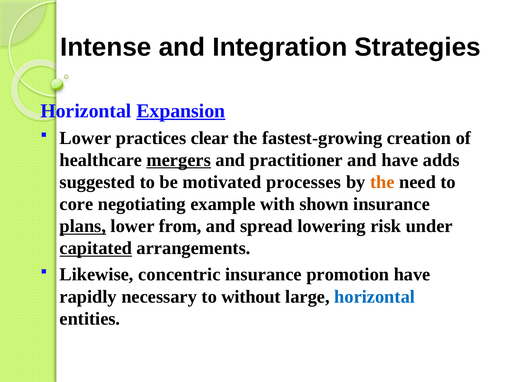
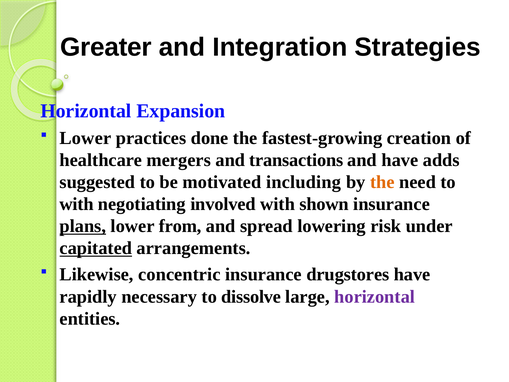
Intense: Intense -> Greater (106, 47)
Expansion underline: present -> none (181, 111)
clear: clear -> done (210, 138)
mergers underline: present -> none (179, 160)
practitioner: practitioner -> transactions (296, 160)
processes: processes -> including (304, 182)
core: core -> with (77, 204)
example: example -> involved (223, 204)
promotion: promotion -> drugstores (348, 274)
without: without -> dissolve (251, 296)
horizontal colour: blue -> purple (375, 296)
